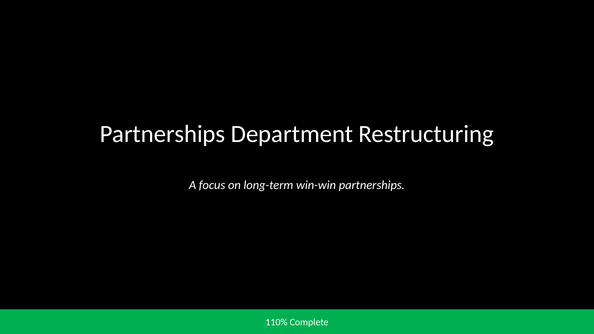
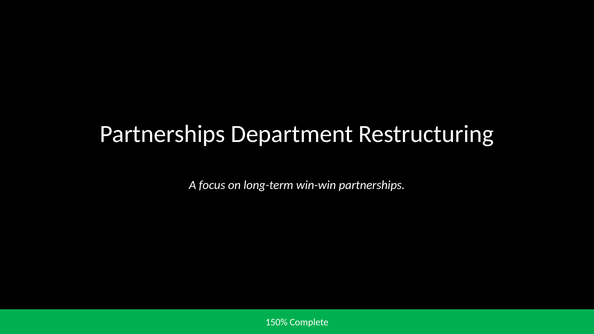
110%: 110% -> 150% (276, 322)
